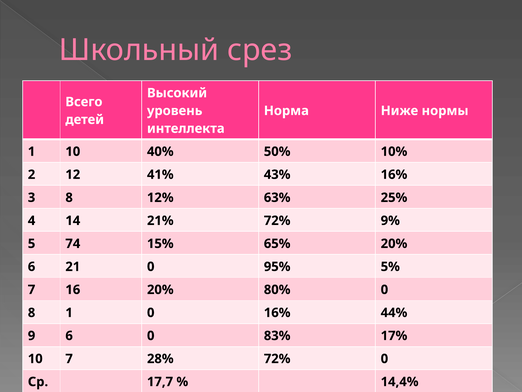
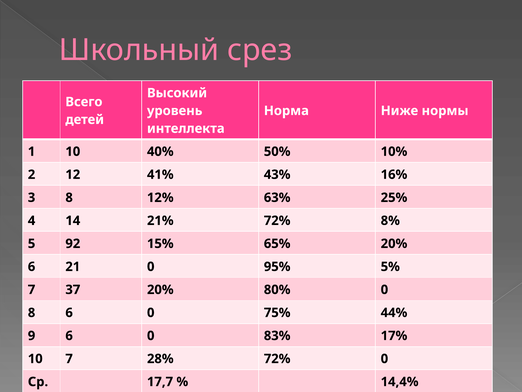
9%: 9% -> 8% (390, 220)
74: 74 -> 92 (73, 243)
16: 16 -> 37 (73, 289)
8 1: 1 -> 6 (69, 312)
0 16%: 16% -> 75% (277, 312)
